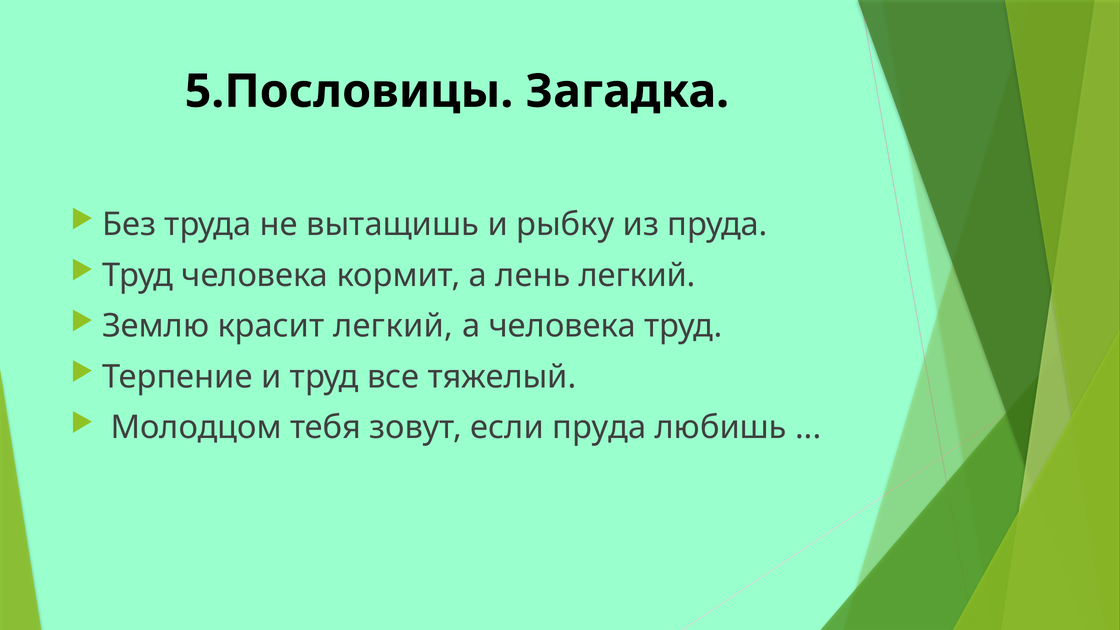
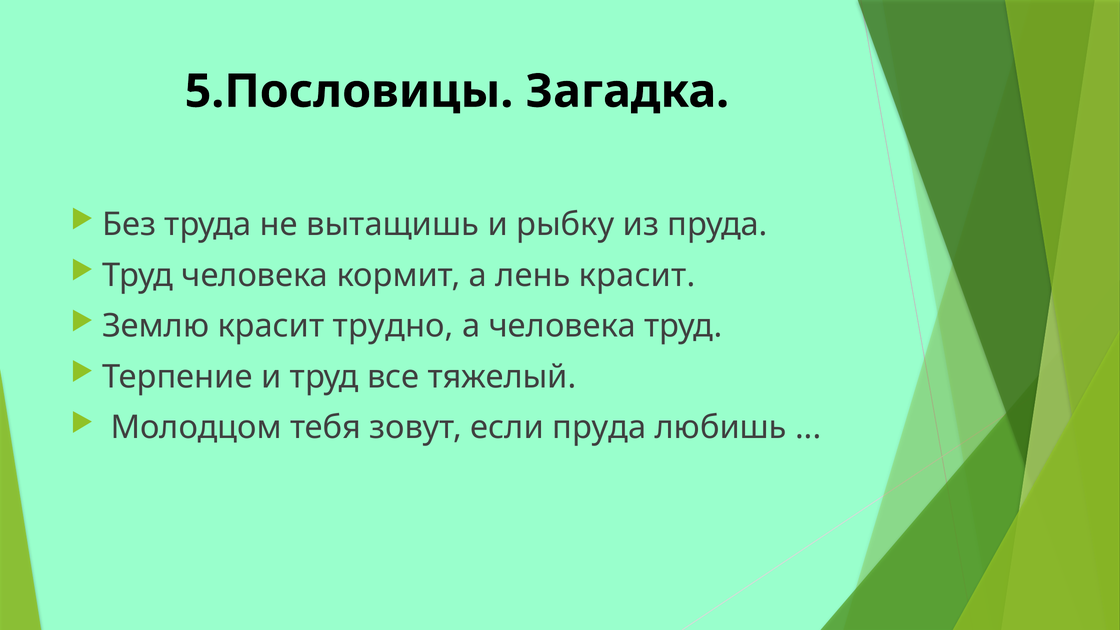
лень легкий: легкий -> красит (637, 275)
красит легкий: легкий -> трудно (393, 326)
